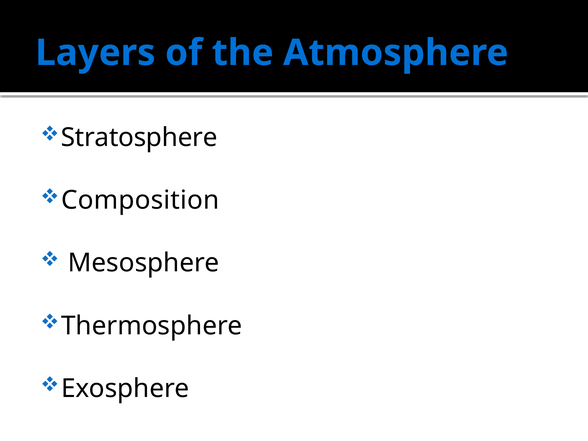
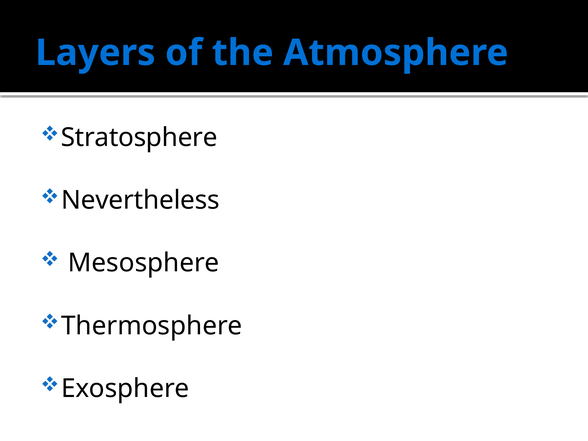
Composition: Composition -> Nevertheless (140, 200)
